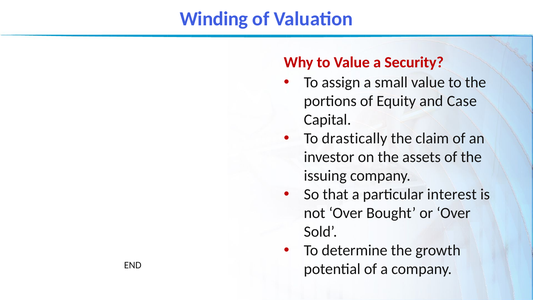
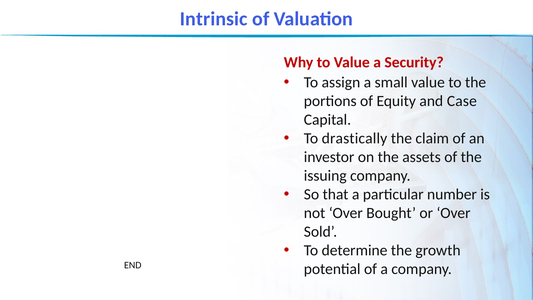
Winding: Winding -> Intrinsic (214, 19)
interest: interest -> number (452, 194)
